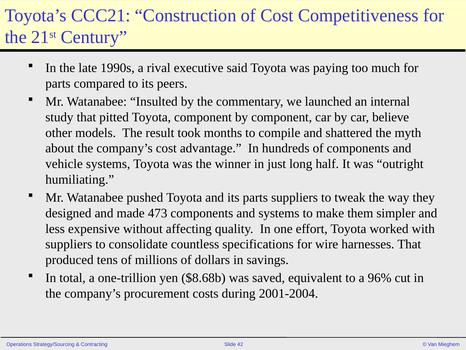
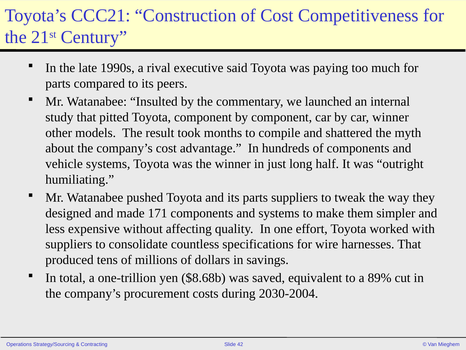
car believe: believe -> winner (391, 117)
473: 473 -> 171 (158, 213)
96%: 96% -> 89% (380, 278)
2001-2004: 2001-2004 -> 2030-2004 (289, 293)
